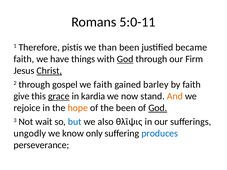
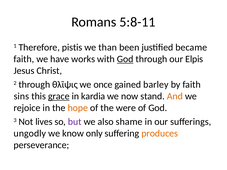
5:0-11: 5:0-11 -> 5:8-11 (137, 22)
things: things -> works (83, 59)
Firm: Firm -> Elpis (194, 59)
Christ underline: present -> none (49, 71)
gospel: gospel -> θλῖψις (65, 85)
we faith: faith -> once (103, 85)
give: give -> sins (21, 96)
the been: been -> were (126, 108)
God underline: present -> none (158, 108)
wait: wait -> lives (44, 122)
but colour: blue -> purple (75, 122)
θλῖψις: θλῖψις -> shame (129, 122)
produces colour: blue -> orange (160, 134)
